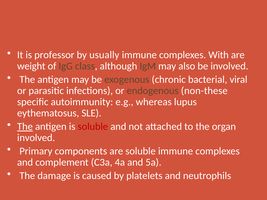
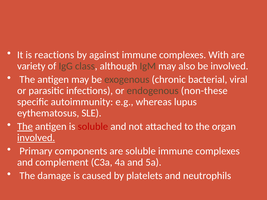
professor: professor -> reactions (54, 55)
usually: usually -> against (104, 55)
weight: weight -> variety (31, 66)
involved underline: none -> present (36, 138)
